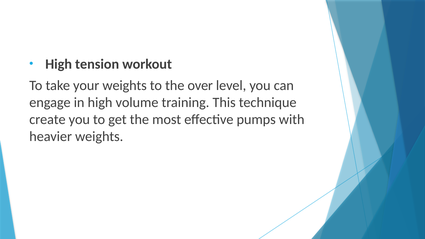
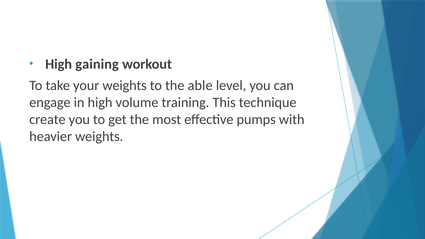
tension: tension -> gaining (97, 64)
over: over -> able (200, 86)
